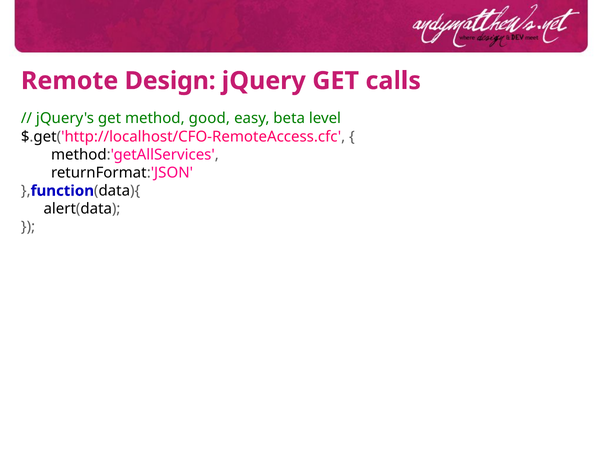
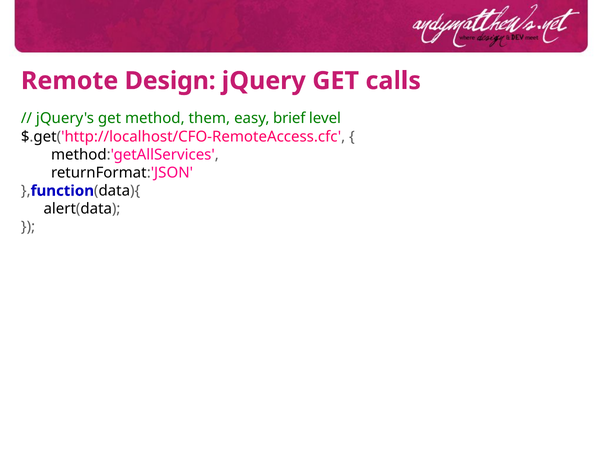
good: good -> them (209, 118)
beta: beta -> brief (289, 118)
